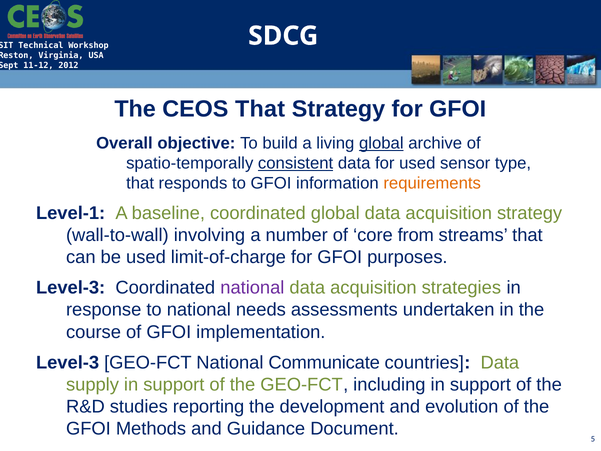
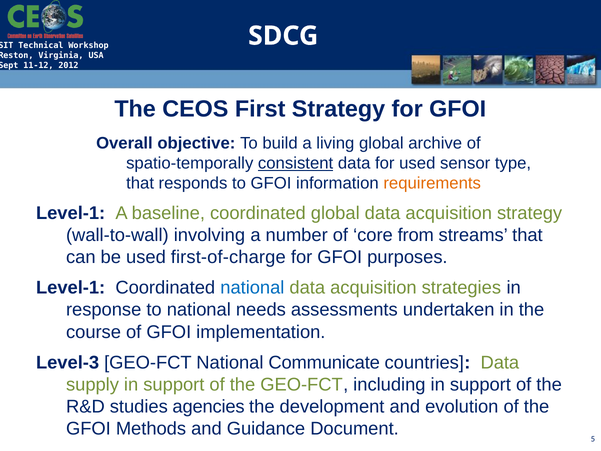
CEOS That: That -> First (260, 109)
global underline: present -> none (381, 143)
limit-of-charge: limit-of-charge -> first-of-charge (228, 257)
Level-3: Level-3 -> Level-1 (71, 288)
national colour: purple -> blue (252, 288)
reporting: reporting -> agencies (209, 407)
